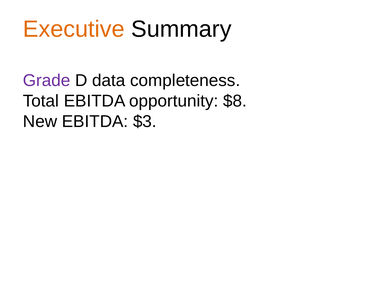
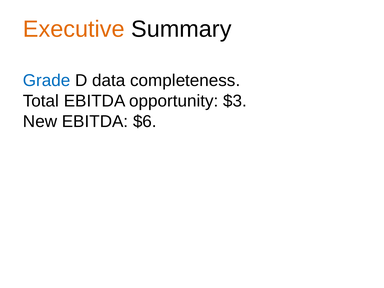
Grade colour: purple -> blue (47, 81)
$8: $8 -> $3 (235, 101)
$3: $3 -> $6 (145, 121)
